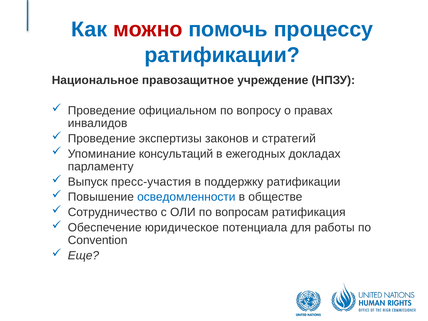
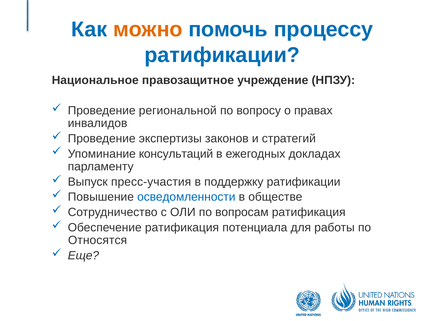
можно colour: red -> orange (148, 29)
официальном: официальном -> региональной (178, 111)
Обеспечение юридическое: юридическое -> ратификация (182, 227)
Convention: Convention -> Относятся (98, 240)
